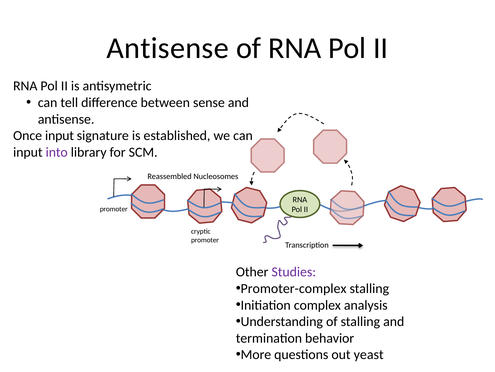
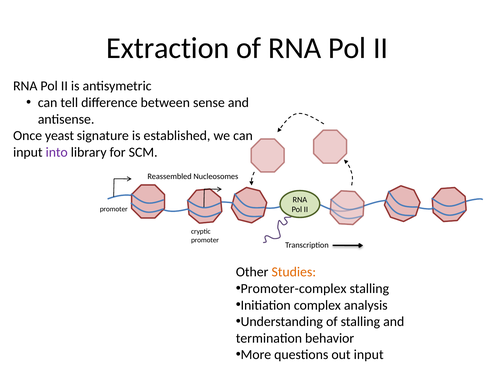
Antisense: Antisense -> Extraction (168, 48)
Once input: input -> yeast (60, 135)
Studies colour: purple -> orange (294, 272)
out yeast: yeast -> input (369, 354)
